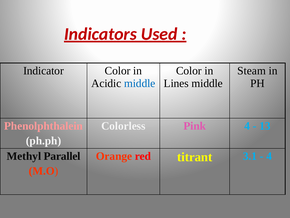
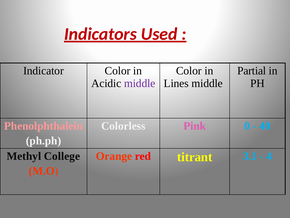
Steam: Steam -> Partial (252, 71)
middle colour: blue -> purple (140, 83)
Pink 4: 4 -> 0 (247, 126)
13: 13 -> 40 (265, 126)
Parallel: Parallel -> College (62, 156)
